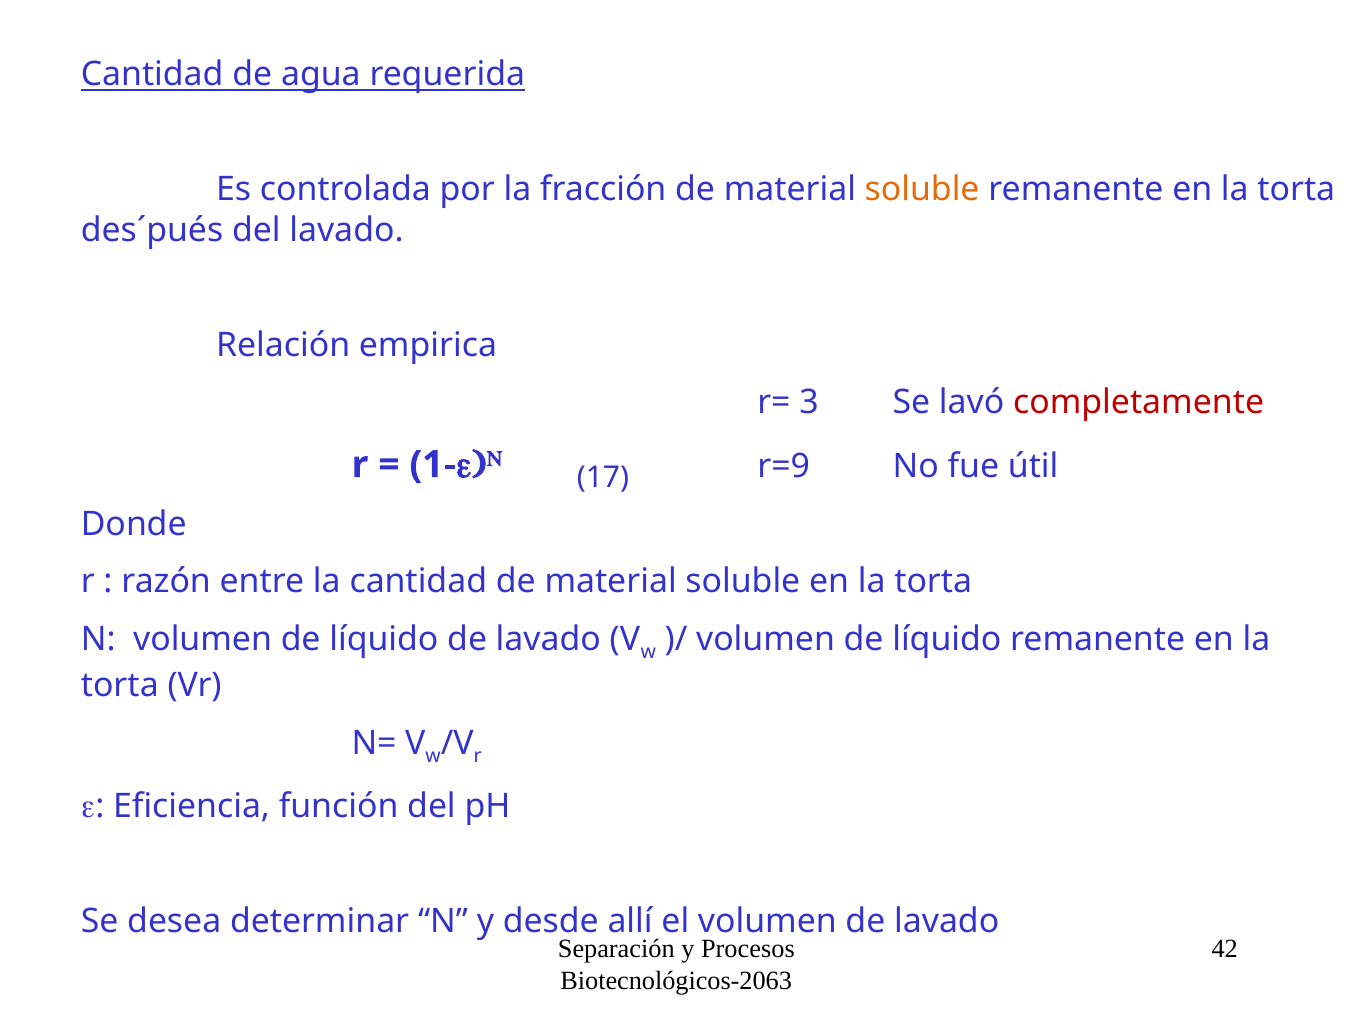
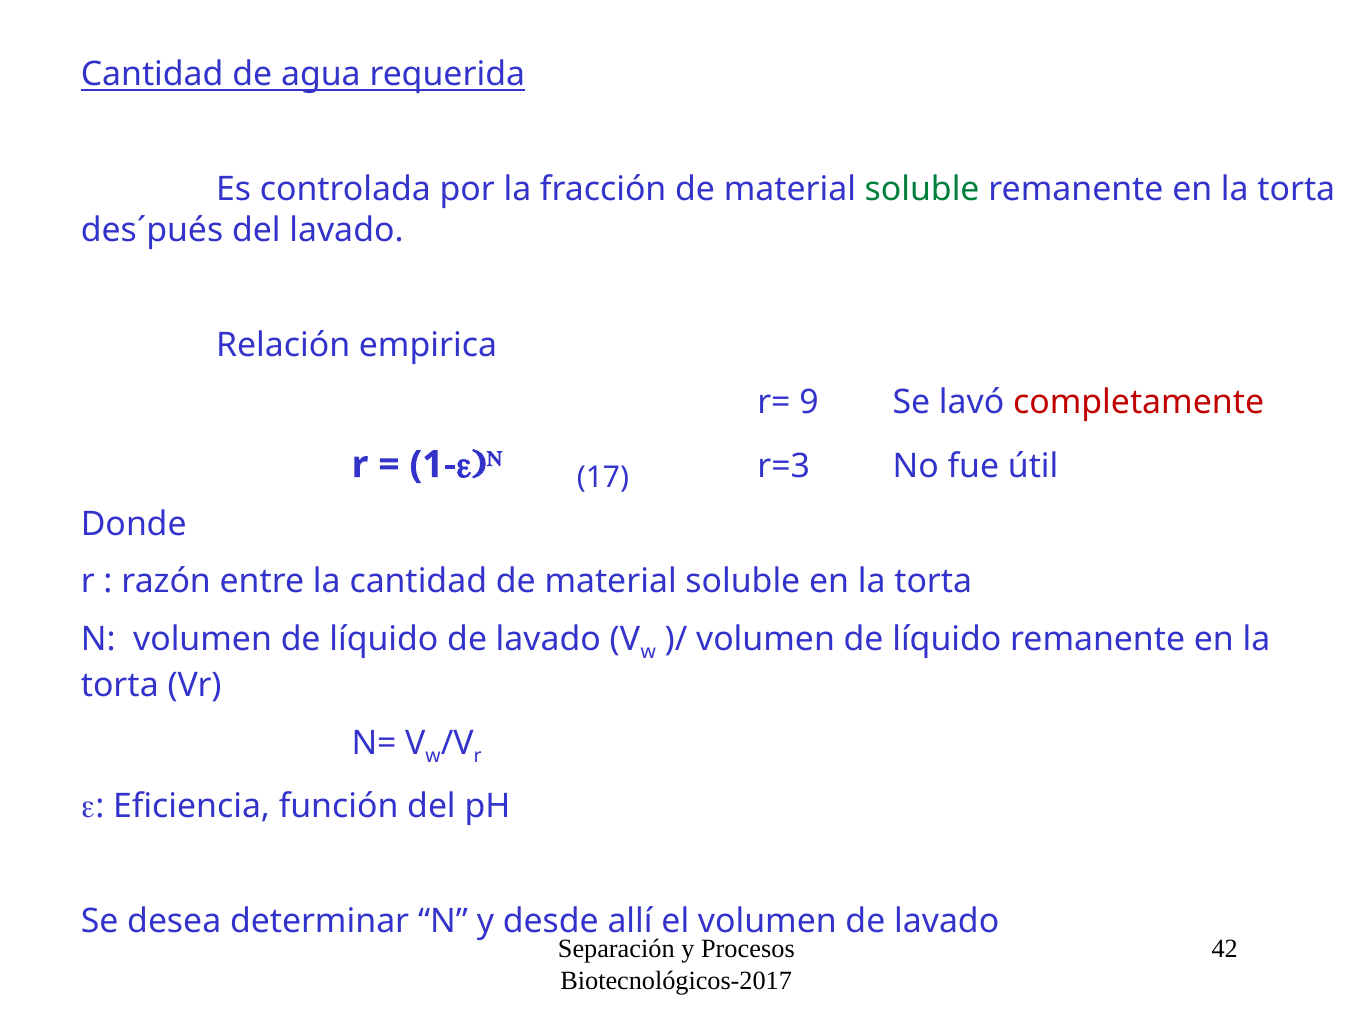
soluble colour: orange -> green (922, 189)
3: 3 -> 9 (809, 403)
r=9: r=9 -> r=3 (784, 466)
Biotecnológicos-2063: Biotecnológicos-2063 -> Biotecnológicos-2017 (676, 981)
